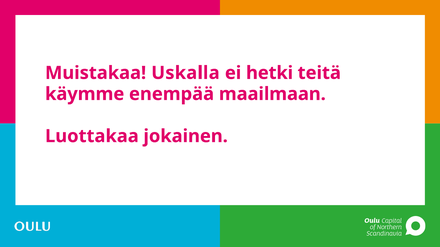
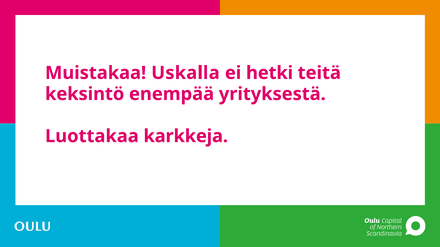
käymme: käymme -> keksintö (85, 94)
maailmaan: maailmaan -> yrityksestä (272, 94)
jokainen: jokainen -> karkkeja (186, 136)
